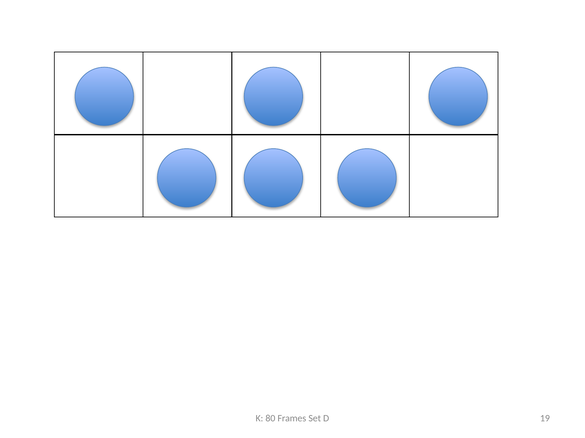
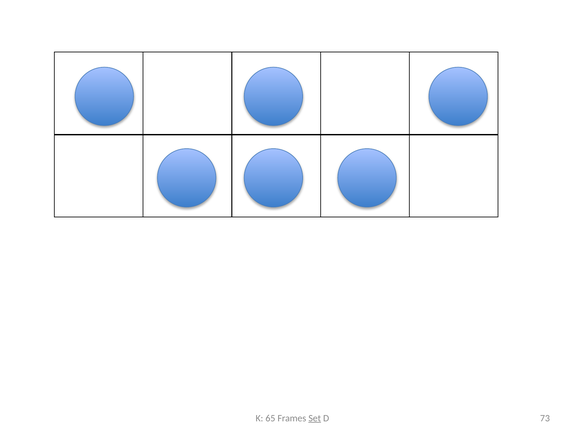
80: 80 -> 65 (270, 419)
Set underline: none -> present (315, 419)
19: 19 -> 73 (545, 419)
